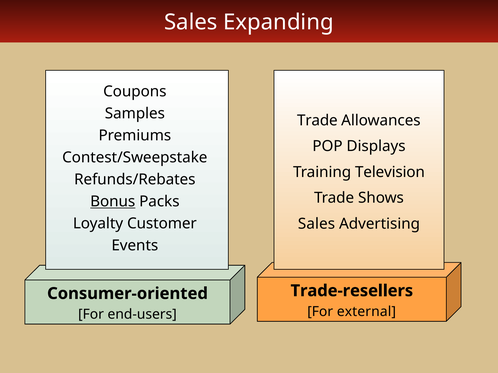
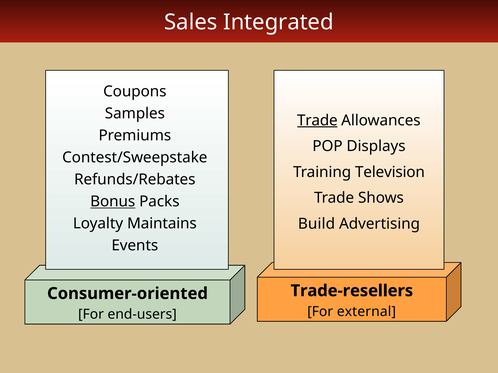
Expanding: Expanding -> Integrated (278, 22)
Trade underline: none -> present (317, 121)
Customer: Customer -> Maintains (162, 224)
Sales: Sales -> Build (316, 224)
